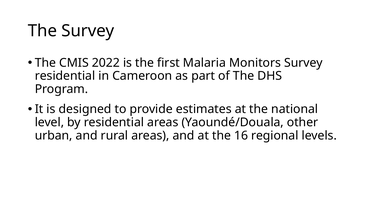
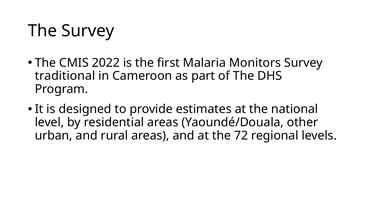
residential: residential -> traditional (65, 76)
16: 16 -> 72 (241, 135)
